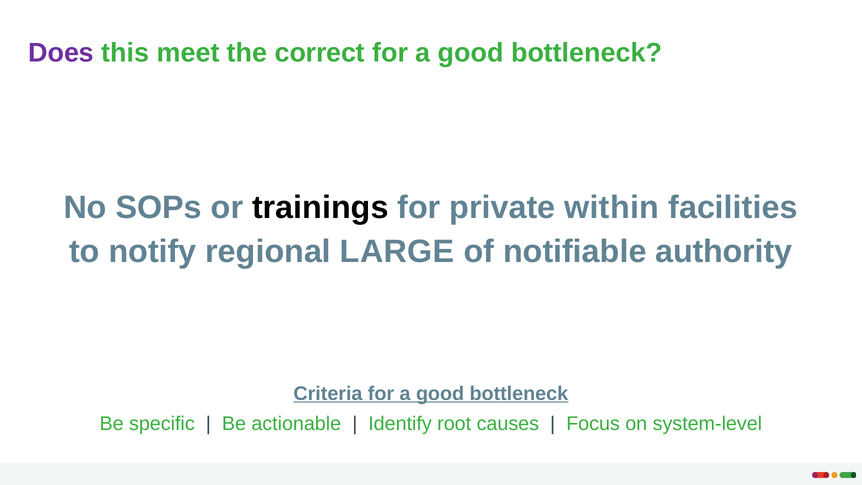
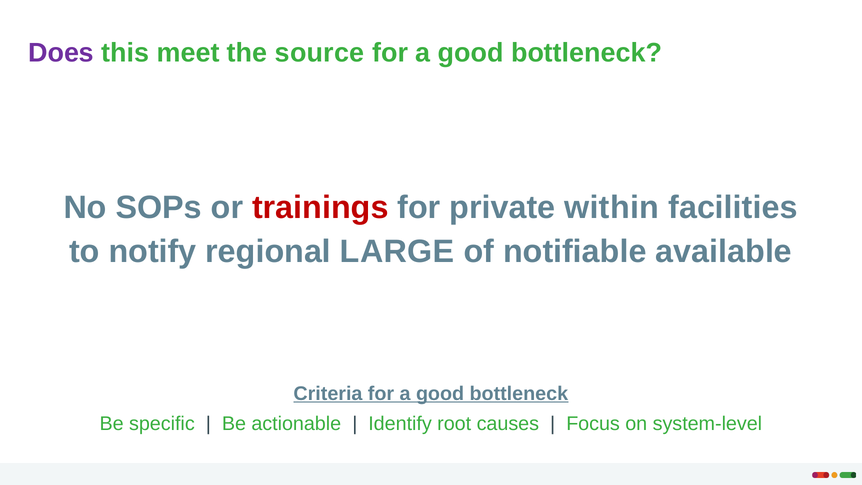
correct: correct -> source (320, 53)
trainings colour: black -> red (320, 208)
authority: authority -> available (724, 252)
